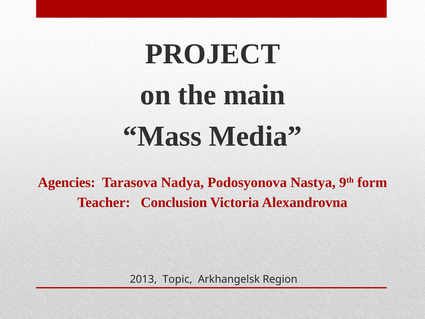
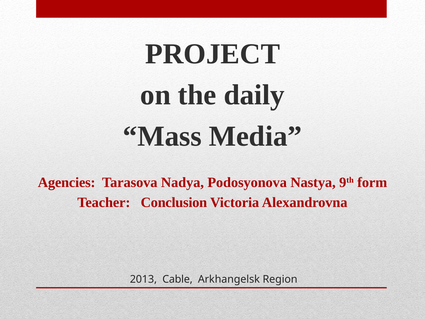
main: main -> daily (254, 95)
Topic: Topic -> Cable (177, 279)
